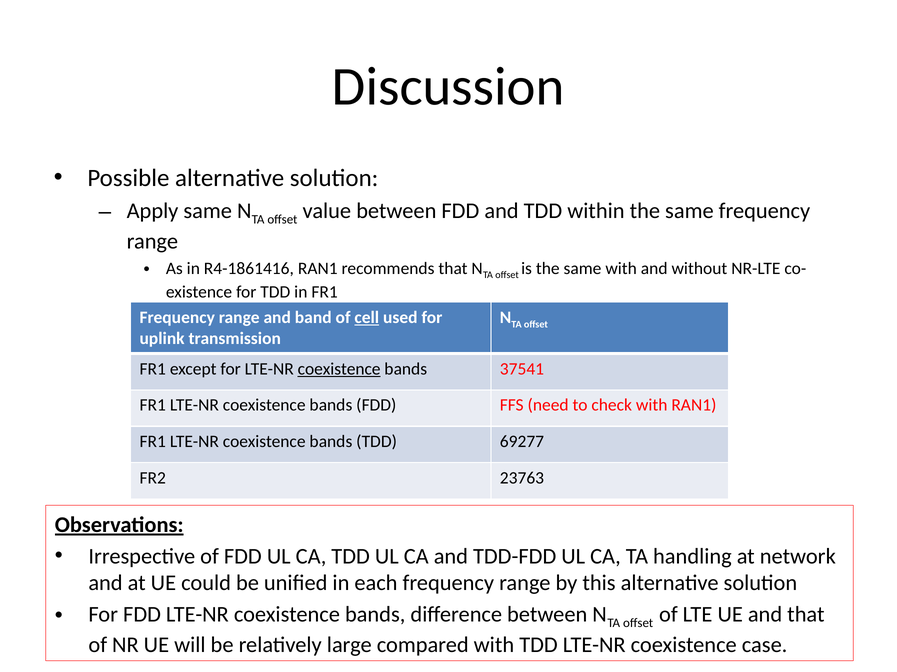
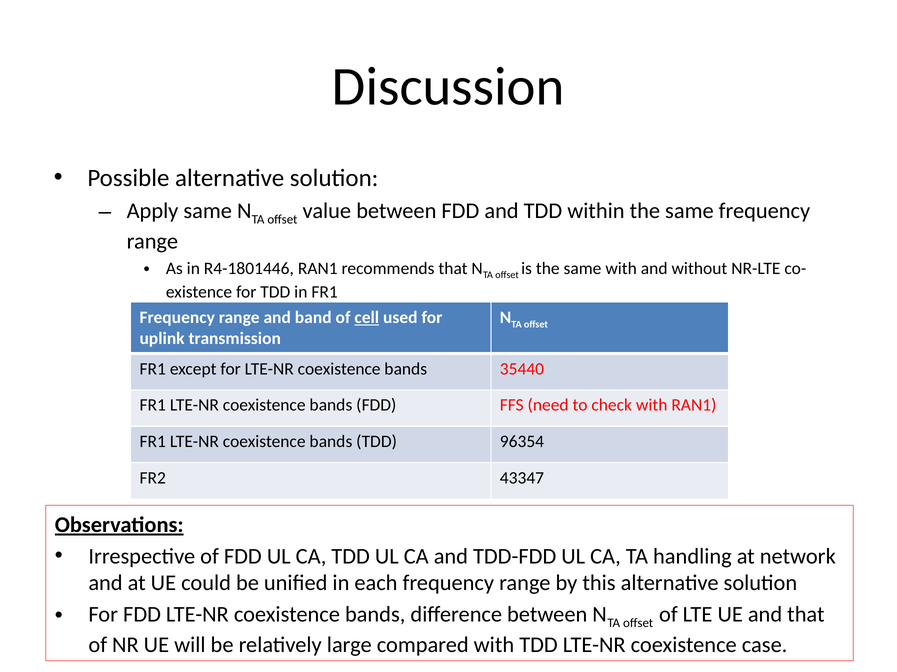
R4-1861416: R4-1861416 -> R4-1801446 (249, 269)
coexistence underline: present -> none (339, 369)
37541: 37541 -> 35440 (522, 369)
69277: 69277 -> 96354 (522, 442)
23763: 23763 -> 43347 (522, 478)
